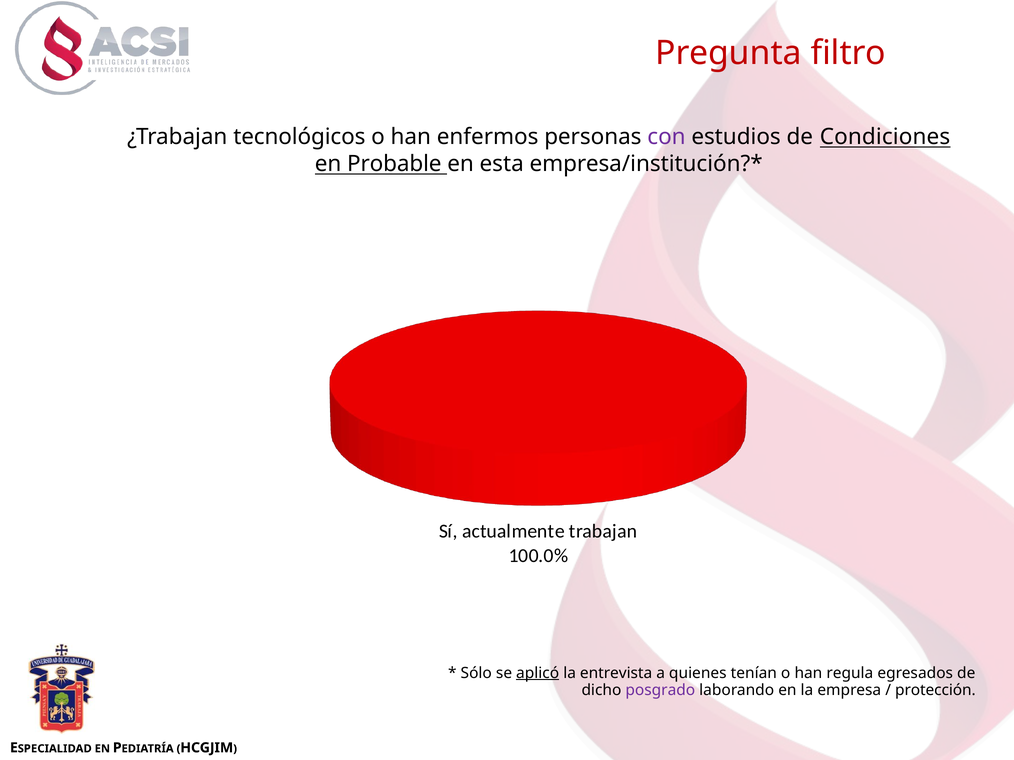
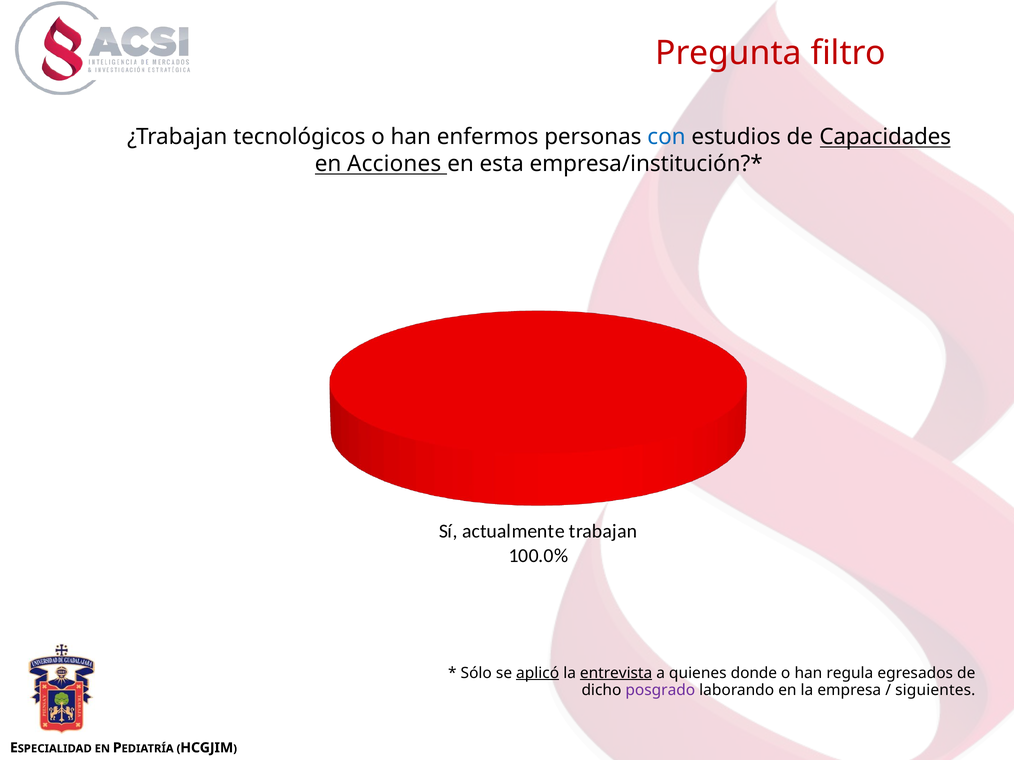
con colour: purple -> blue (667, 137)
Condiciones: Condiciones -> Capacidades (885, 137)
Probable: Probable -> Acciones (394, 164)
entrevista underline: none -> present (616, 673)
tenían: tenían -> donde (754, 673)
protección: protección -> siguientes (935, 691)
